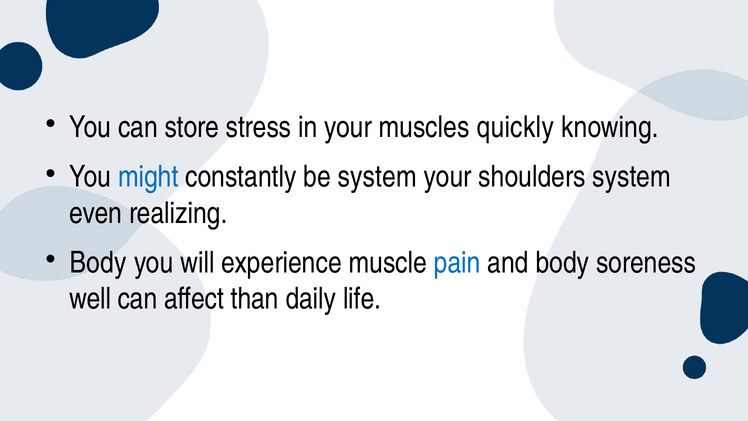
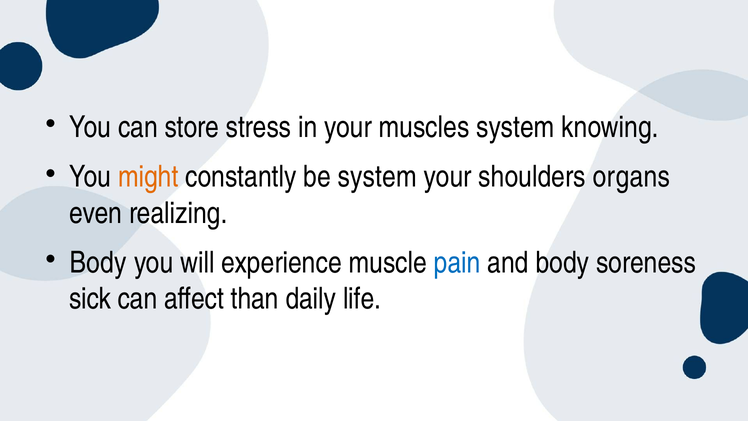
muscles quickly: quickly -> system (515, 127)
might colour: blue -> orange (148, 177)
shoulders system: system -> organs (631, 177)
well: well -> sick (90, 299)
